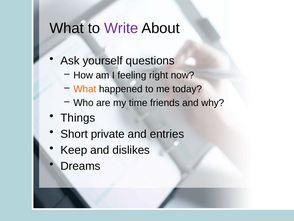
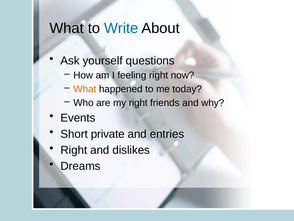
Write colour: purple -> blue (121, 28)
my time: time -> right (138, 103)
Things: Things -> Events (78, 118)
Keep: Keep -> Right (74, 150)
